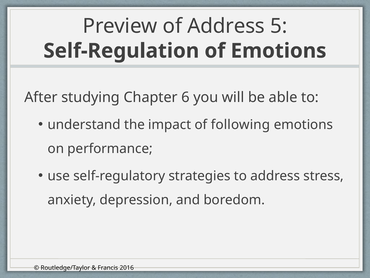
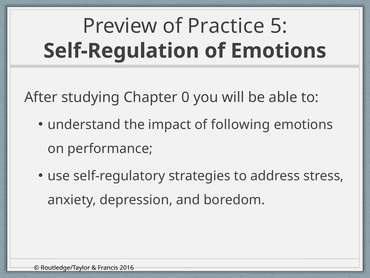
of Address: Address -> Practice (226, 26)
6: 6 -> 0 (185, 97)
